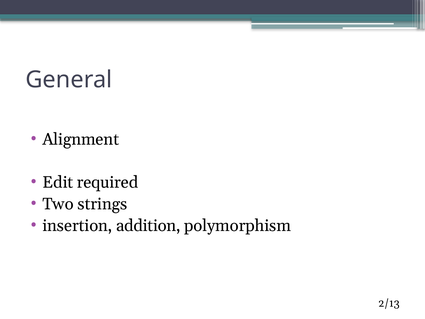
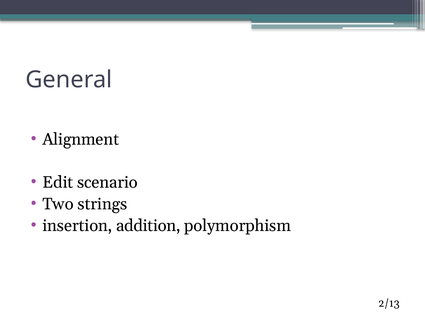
required: required -> scenario (107, 182)
